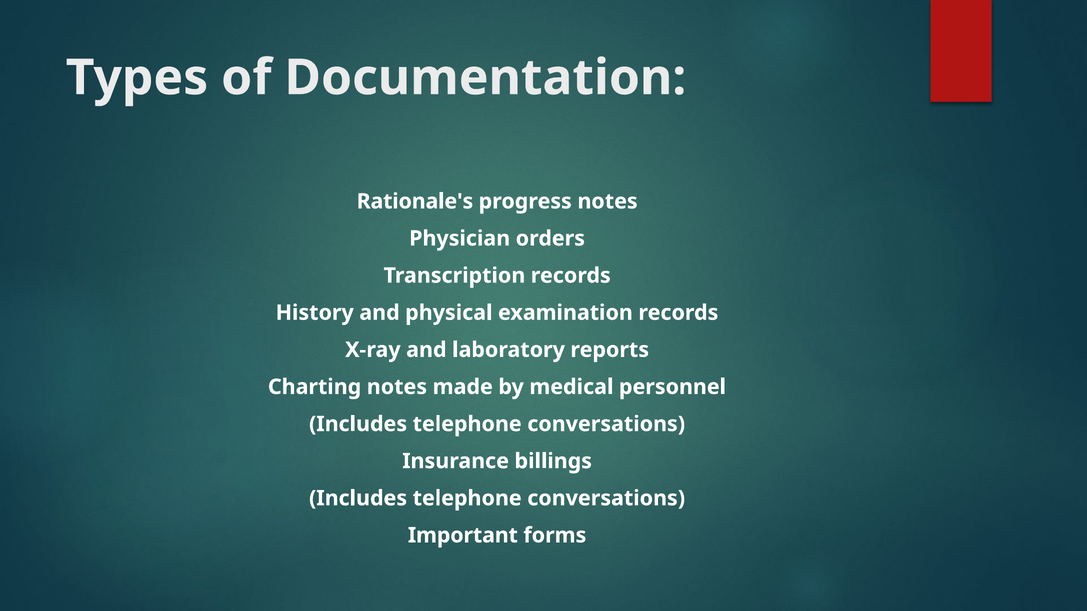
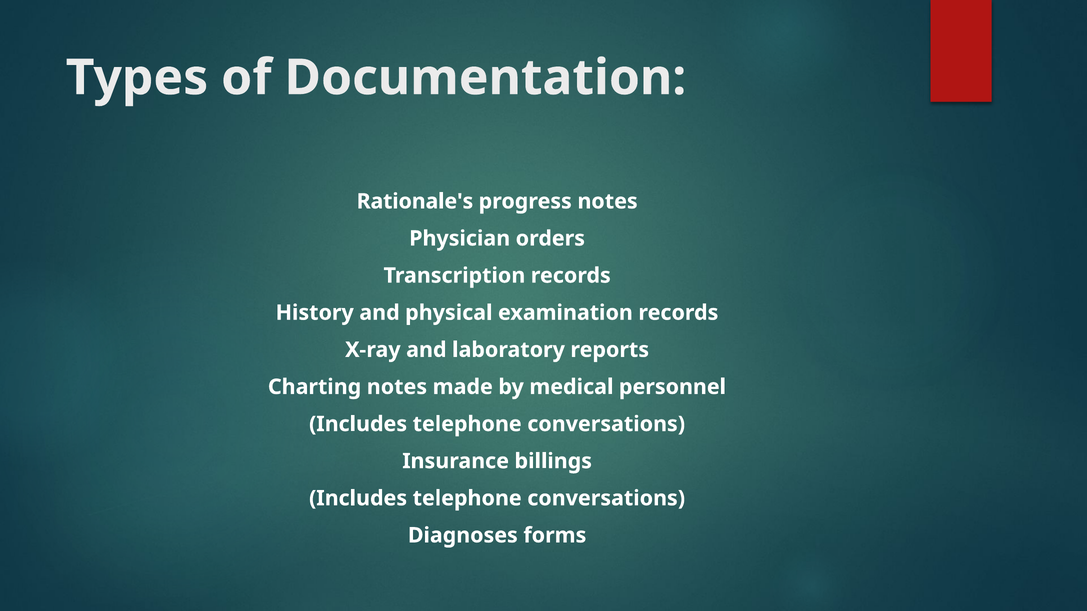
Important: Important -> Diagnoses (463, 536)
